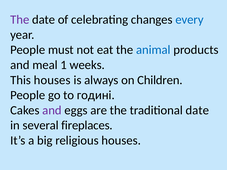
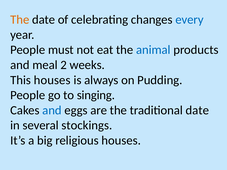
The colour: purple -> orange (20, 20)
1: 1 -> 2 (64, 65)
Children: Children -> Pudding (160, 80)
годині: годині -> singing (96, 95)
and colour: purple -> blue (52, 110)
fireplaces: fireplaces -> stockings (87, 126)
